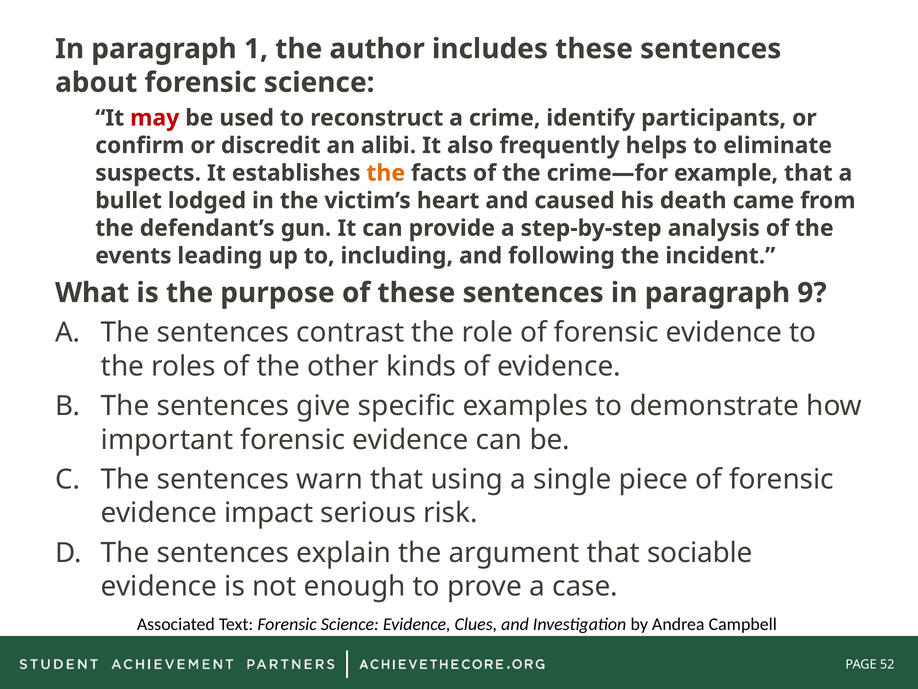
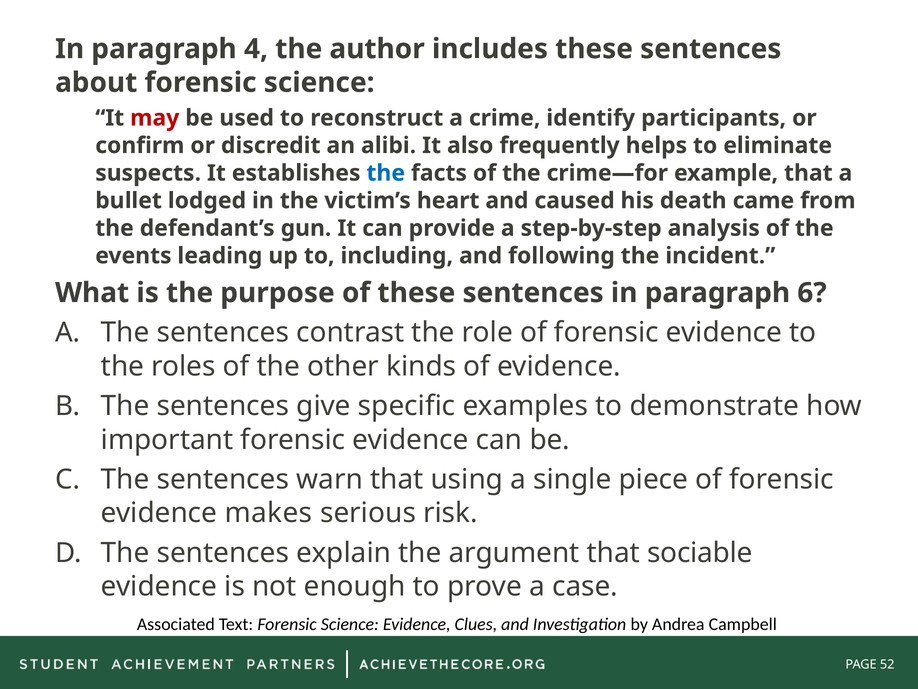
1: 1 -> 4 (256, 49)
the colour: orange -> blue (386, 173)
9: 9 -> 6 (812, 293)
impact: impact -> makes (269, 513)
